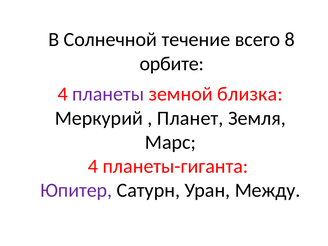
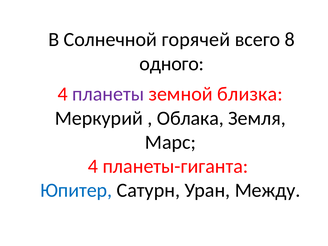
течение: течение -> горячей (196, 40)
орбите: орбите -> одного (172, 64)
Планет: Планет -> Облака (190, 118)
Юпитер colour: purple -> blue (76, 190)
